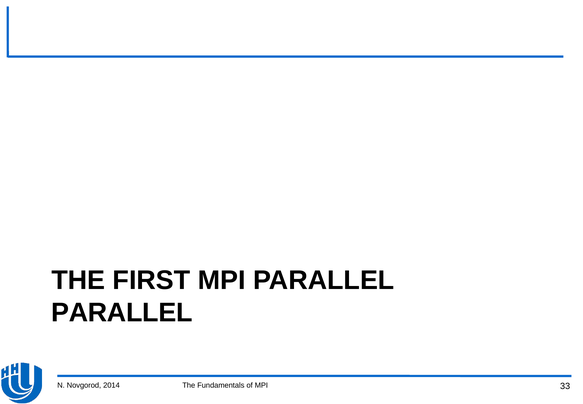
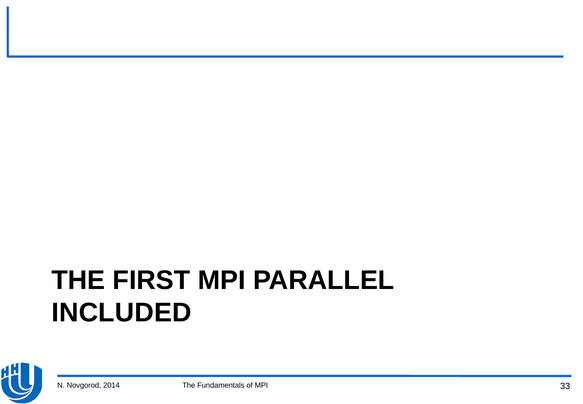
PARALLEL: PARALLEL -> INCLUDED (122, 312)
